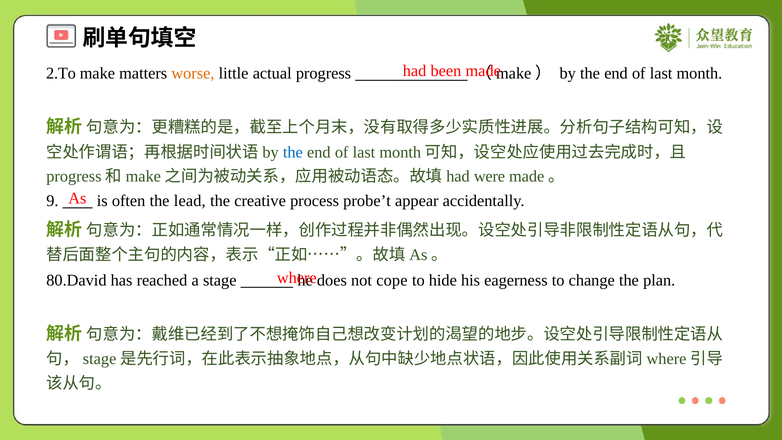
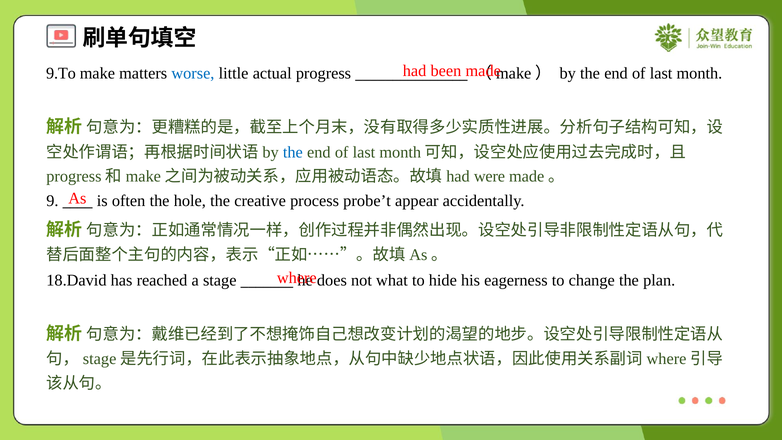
2.To: 2.To -> 9.To (61, 73)
worse colour: orange -> blue (193, 73)
lead: lead -> hole (190, 201)
80.David: 80.David -> 18.David (76, 280)
cope: cope -> what (392, 280)
